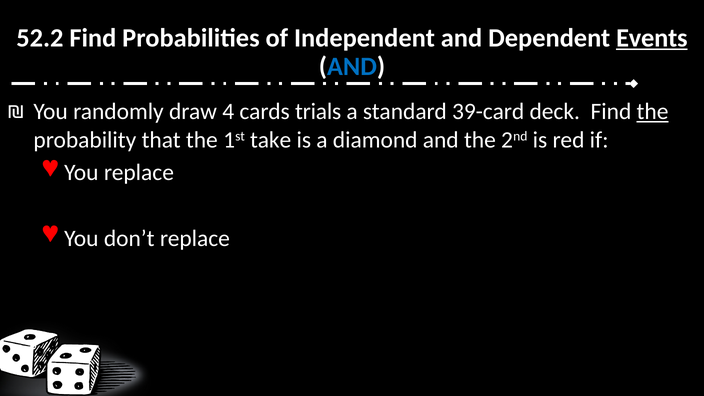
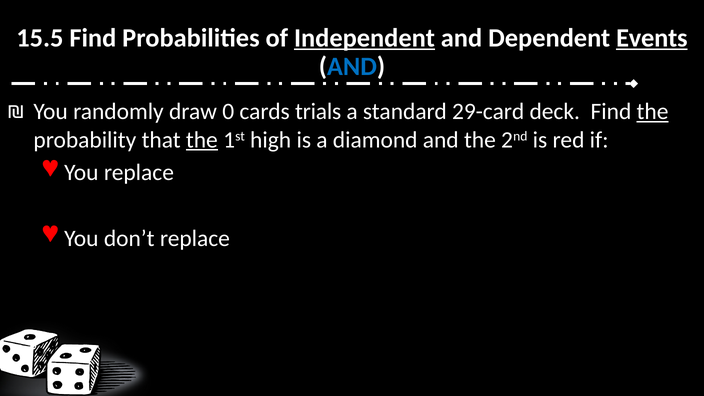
52.2: 52.2 -> 15.5 (40, 38)
Independent underline: none -> present (365, 38)
4: 4 -> 0 (228, 112)
39-card: 39-card -> 29-card (488, 112)
the underline: none -> present (202, 140)
take: take -> high (271, 140)
